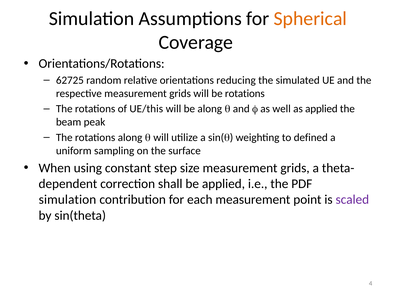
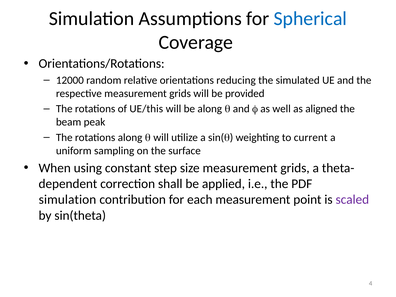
Spherical colour: orange -> blue (310, 19)
62725: 62725 -> 12000 (70, 80)
be rotations: rotations -> provided (245, 93)
as applied: applied -> aligned (321, 109)
defined: defined -> current (311, 137)
